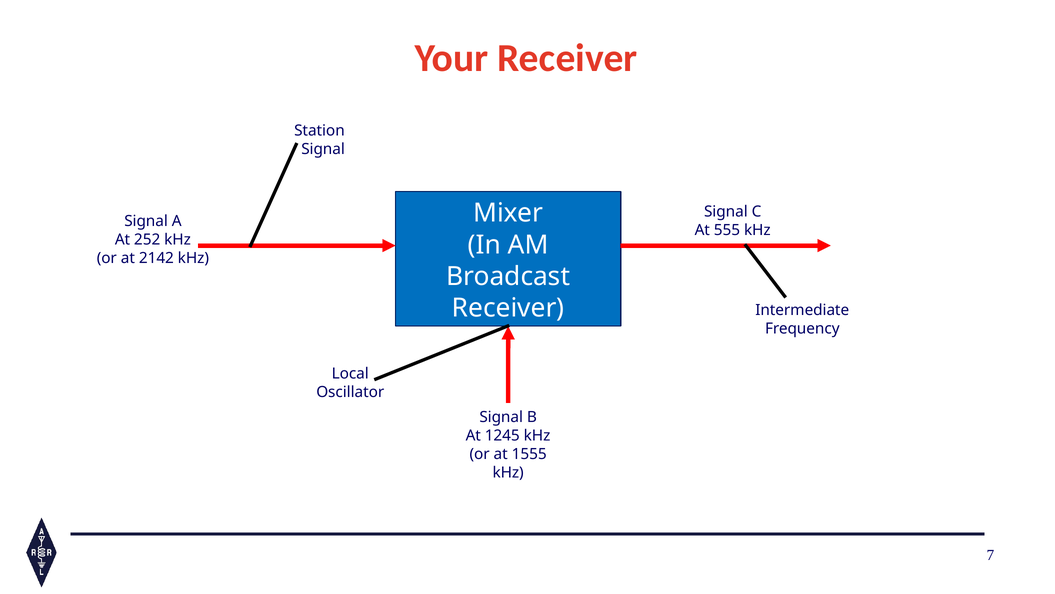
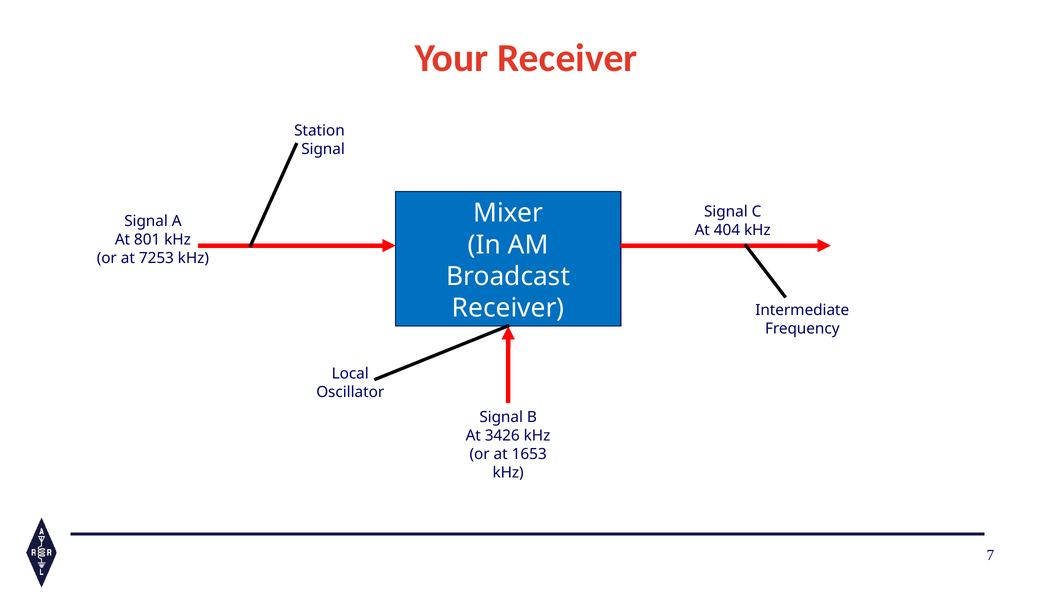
555: 555 -> 404 (727, 230)
252: 252 -> 801 (147, 240)
2142: 2142 -> 7253 (156, 258)
1245: 1245 -> 3426 (502, 435)
1555: 1555 -> 1653 (529, 454)
